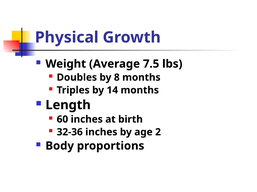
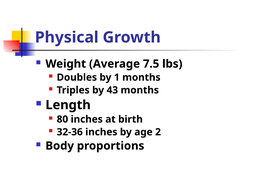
8: 8 -> 1 (117, 78)
14: 14 -> 43 (112, 90)
60: 60 -> 80 (62, 120)
